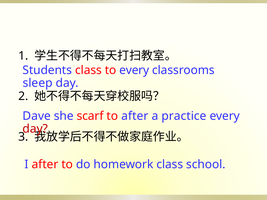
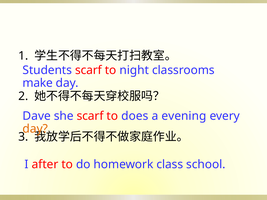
Students class: class -> scarf (88, 70)
to every: every -> night (134, 70)
sleep: sleep -> make (38, 83)
to after: after -> does (135, 116)
practice: practice -> evening (184, 116)
day colour: red -> orange (35, 129)
